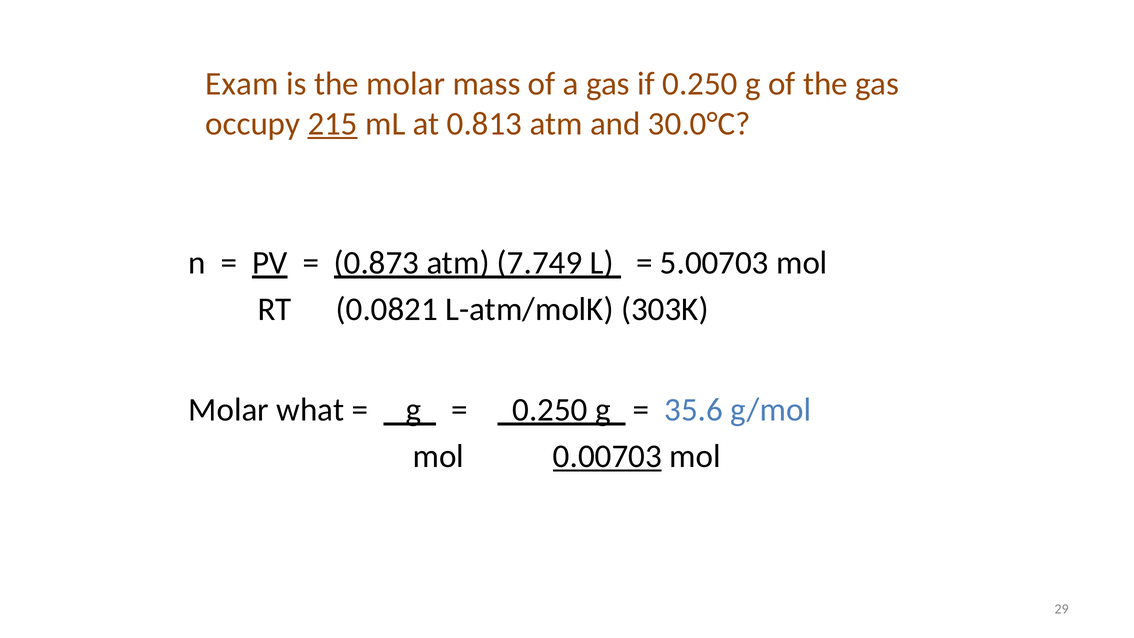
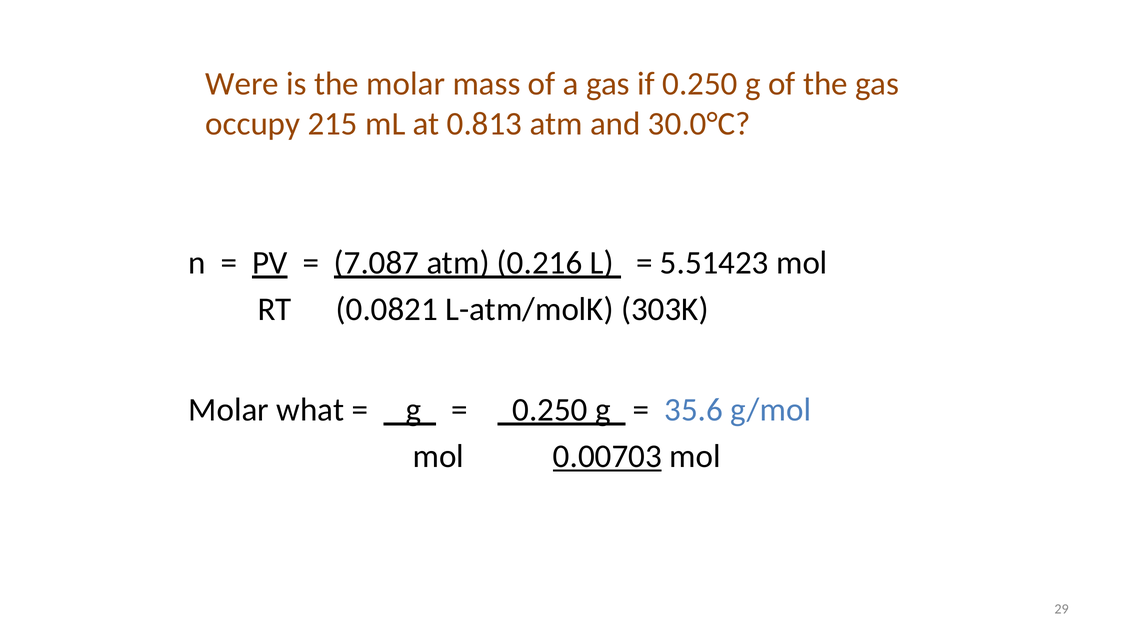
Exam: Exam -> Were (242, 84)
215 underline: present -> none (333, 124)
0.873: 0.873 -> 7.087 (376, 263)
7.749: 7.749 -> 0.216 (540, 263)
5.00703: 5.00703 -> 5.51423 (714, 263)
